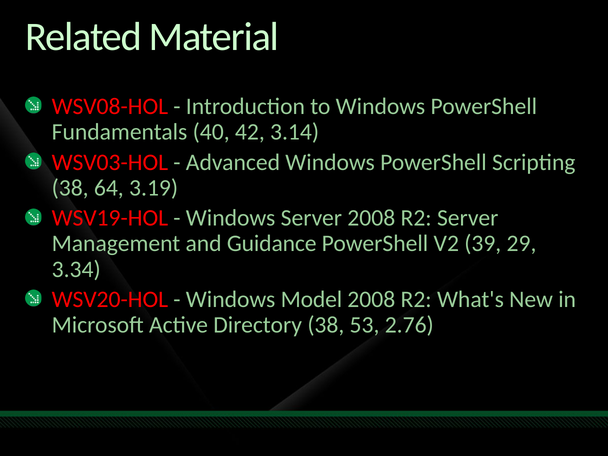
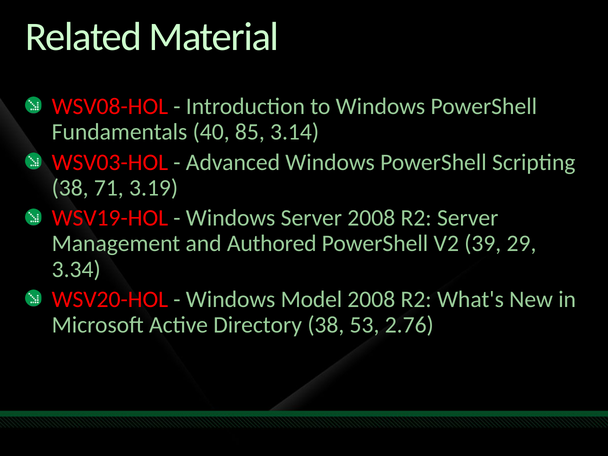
42: 42 -> 85 (250, 132)
64: 64 -> 71 (109, 188)
Guidance: Guidance -> Authored (272, 244)
